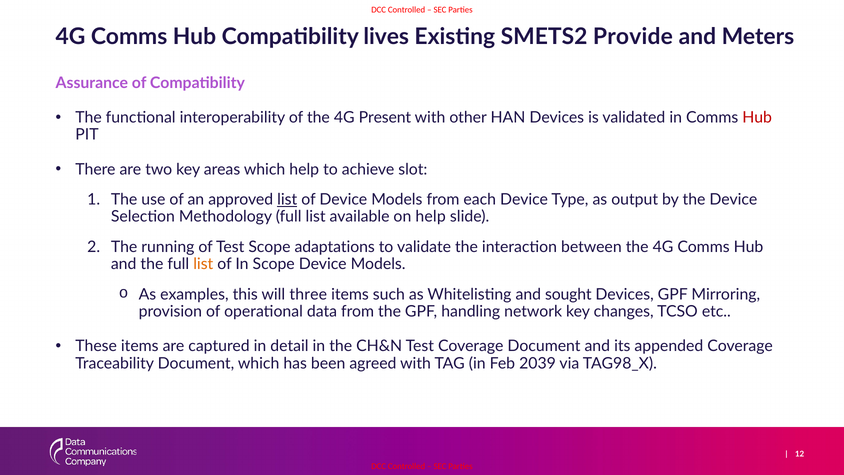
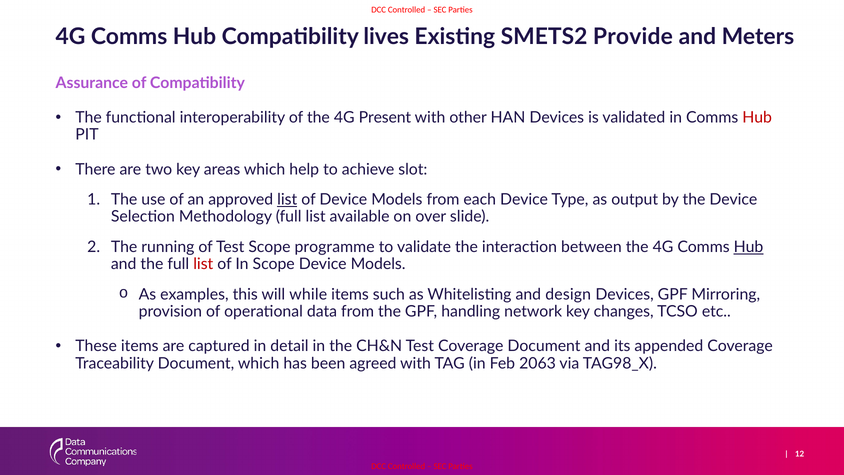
on help: help -> over (431, 217)
adaptations: adaptations -> programme (335, 247)
Hub underline: none -> present (749, 247)
list colour: orange -> red (203, 264)
three: three -> while (308, 294)
sought: sought -> design (568, 294)
2039: 2039 -> 2063 (538, 363)
